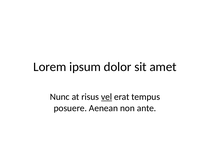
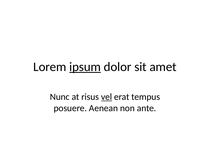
ipsum underline: none -> present (85, 67)
